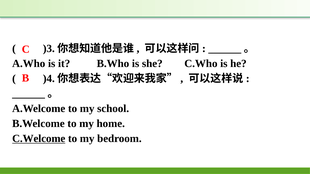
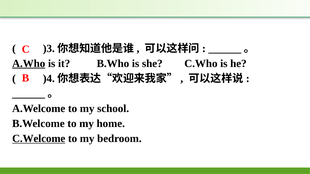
A.Who underline: none -> present (29, 64)
